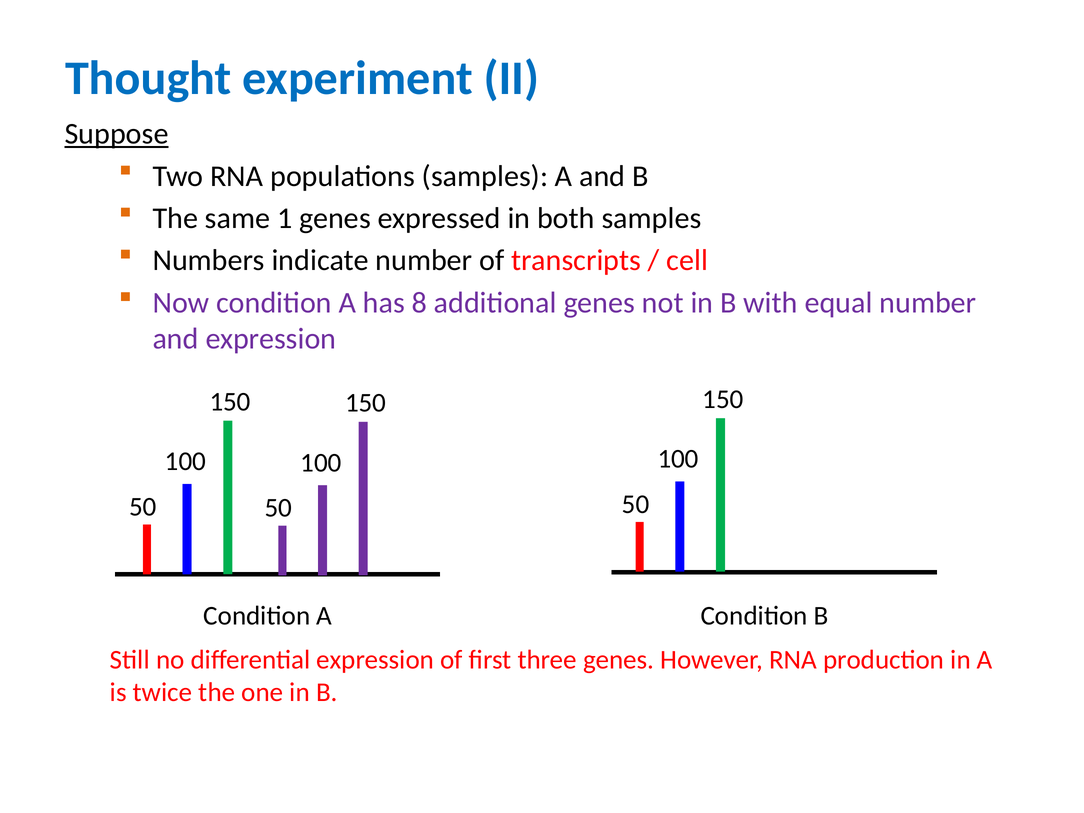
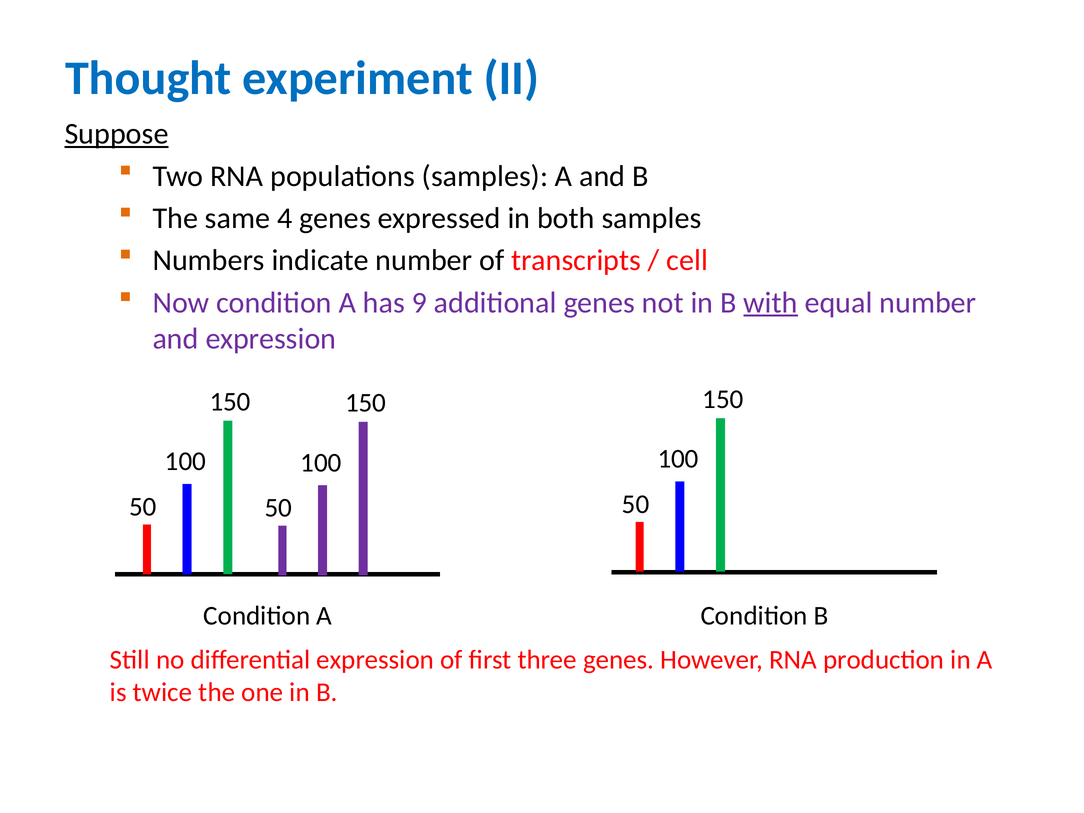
1: 1 -> 4 (285, 218)
8: 8 -> 9 (419, 303)
with underline: none -> present (771, 303)
